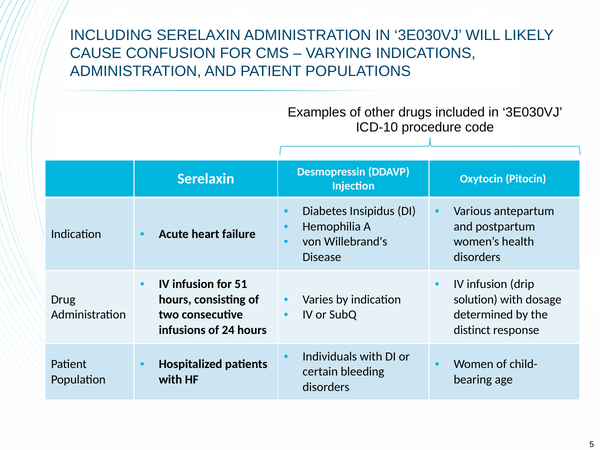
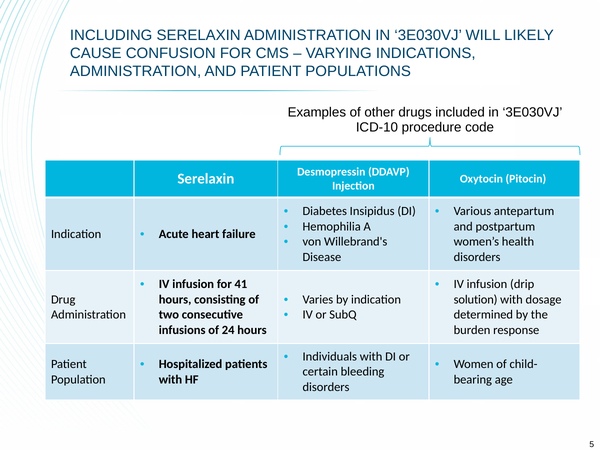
51: 51 -> 41 (241, 284)
distinct: distinct -> burden (472, 330)
